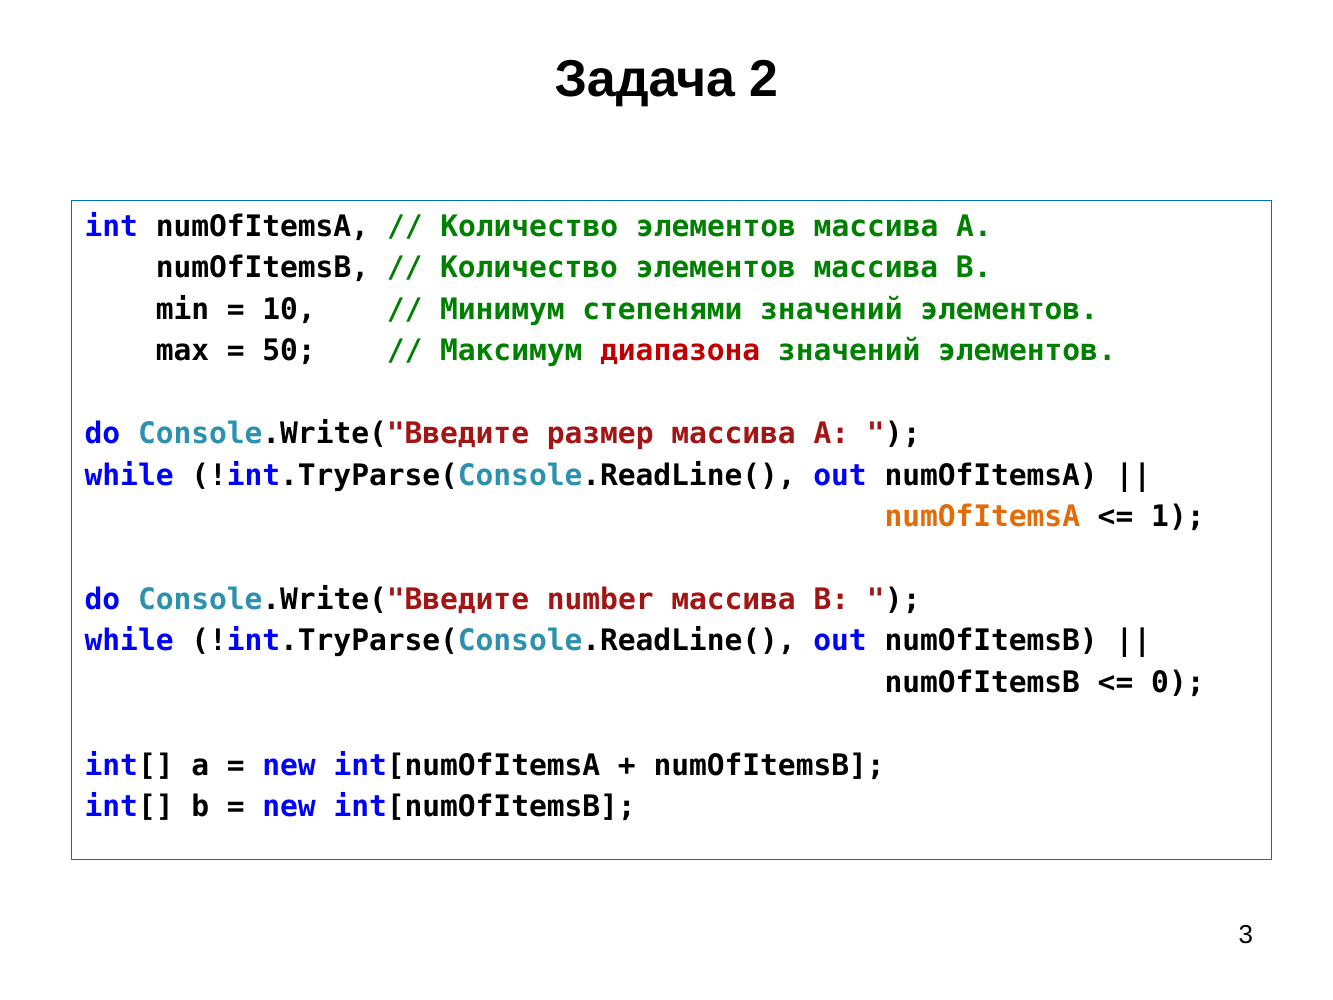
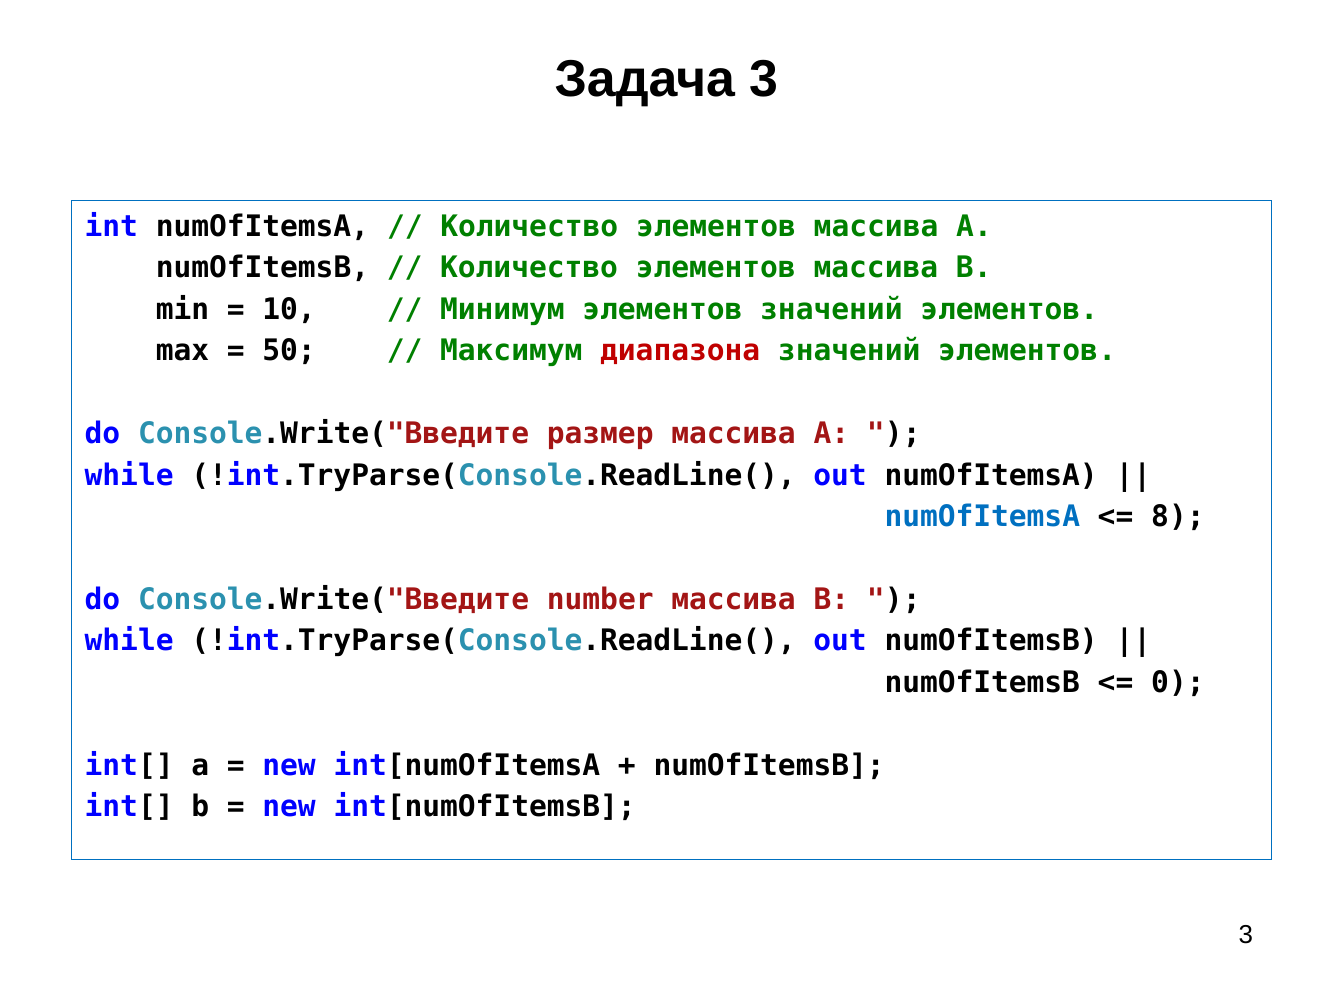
Задача 2: 2 -> 3 (764, 79)
Минимум степенями: степенями -> элементов (662, 309)
numOfItemsA colour: orange -> blue (982, 517)
1: 1 -> 8 (1178, 517)
